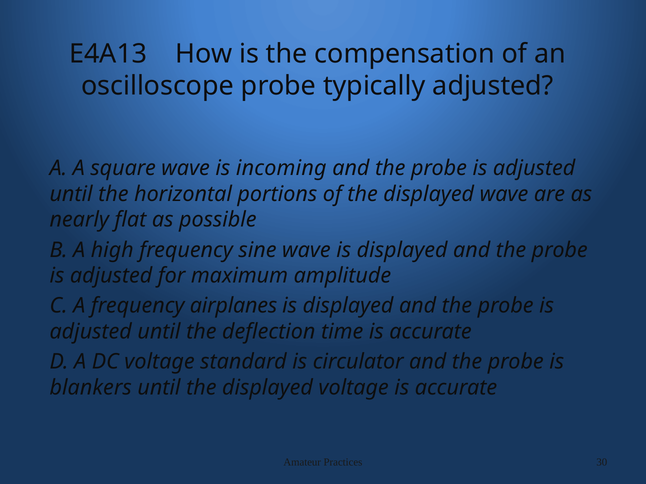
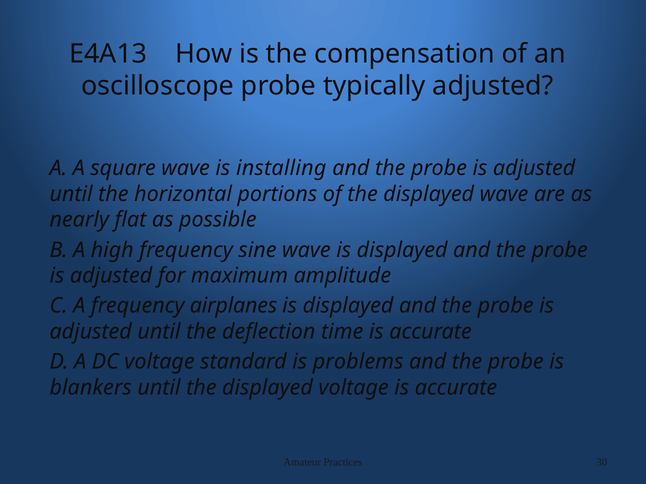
incoming: incoming -> installing (281, 168)
circulator: circulator -> problems (358, 362)
